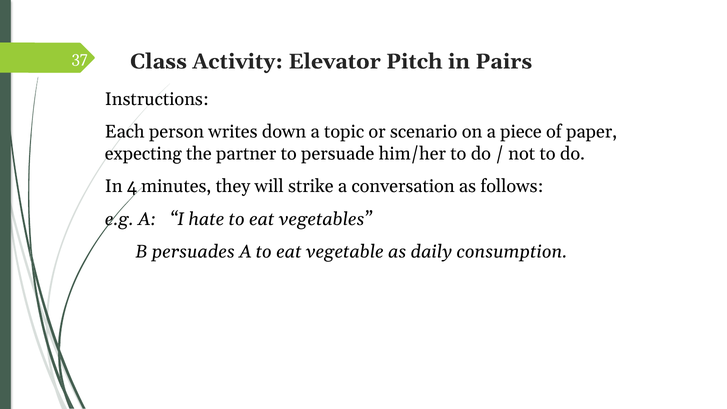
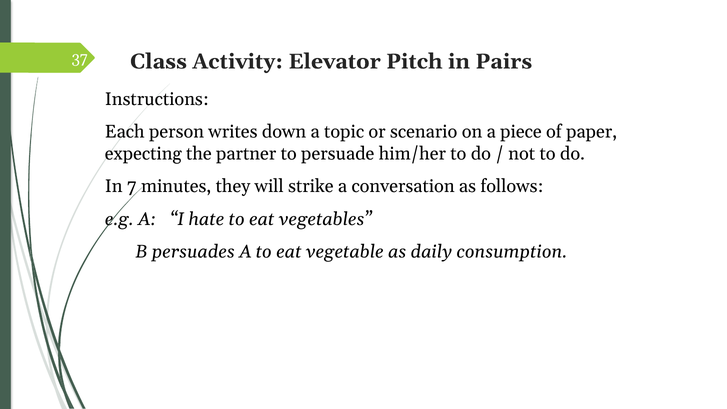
4: 4 -> 7 (132, 186)
